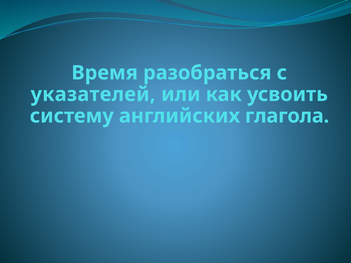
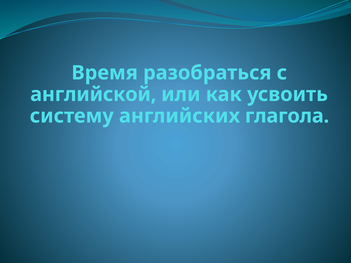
указателей: указателей -> английской (93, 94)
